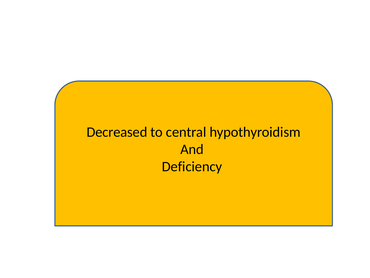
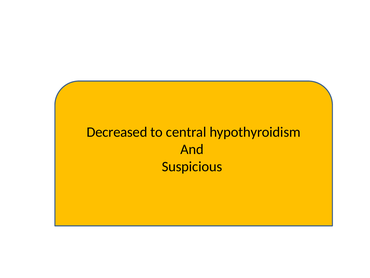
Deficiency: Deficiency -> Suspicious (192, 166)
